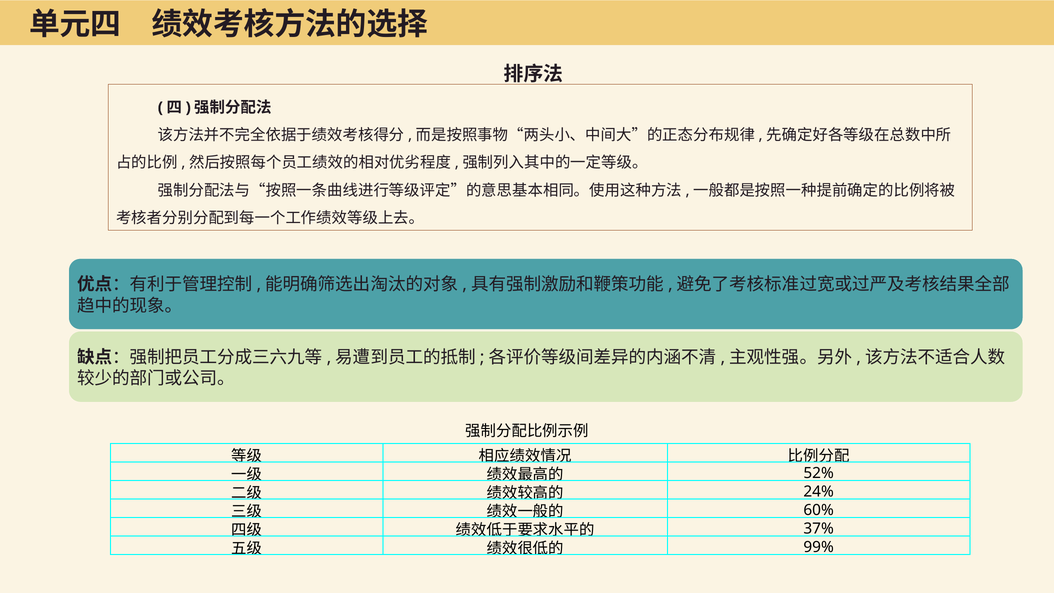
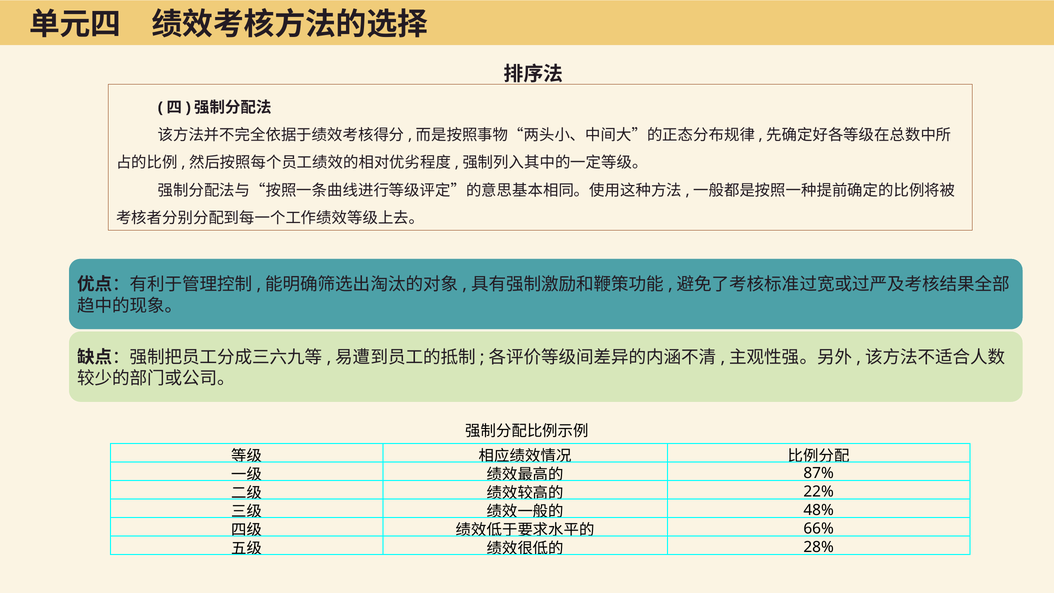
52%: 52% -> 87% (819, 473)
24%: 24% -> 22% (819, 492)
60%: 60% -> 48% (819, 510)
37%: 37% -> 66% (819, 529)
99%: 99% -> 28% (819, 547)
